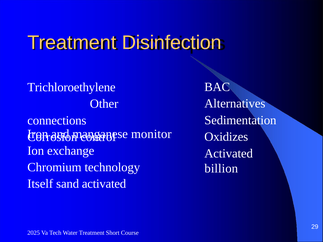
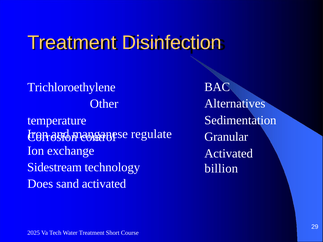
connections: connections -> temperature (57, 121)
monitor: monitor -> regulate (151, 134)
Oxidizes: Oxidizes -> Granular (226, 137)
Chromium: Chromium -> Sidestream (54, 167)
Itself: Itself -> Does (40, 184)
